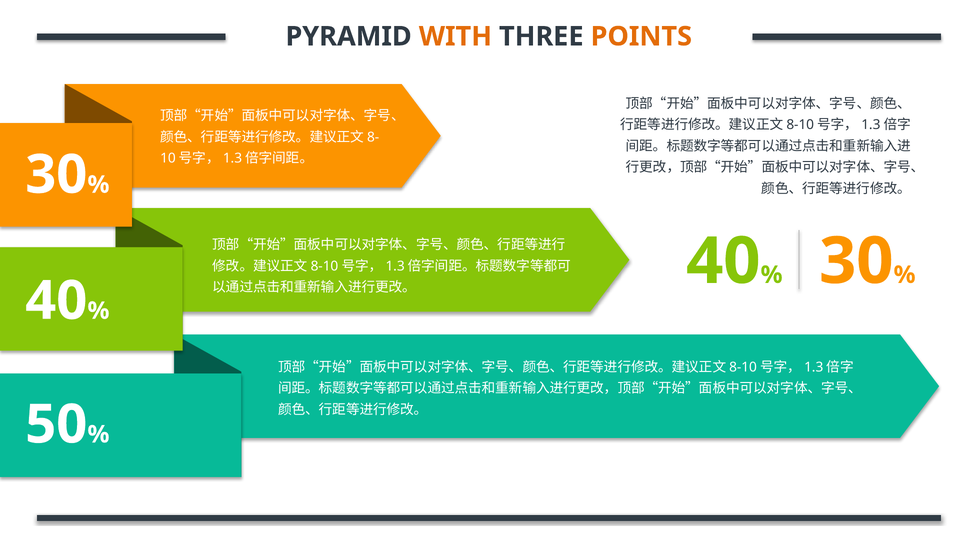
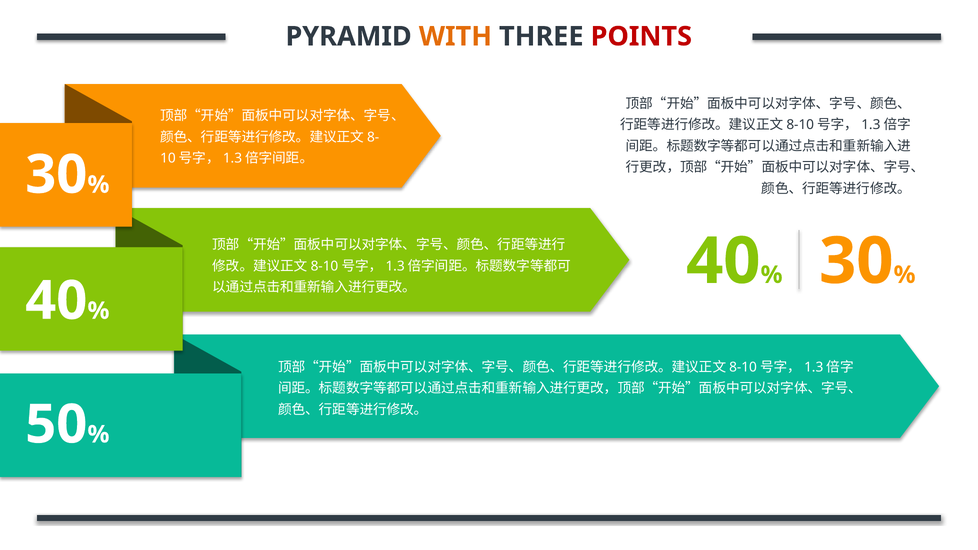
POINTS colour: orange -> red (641, 36)
